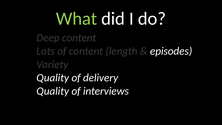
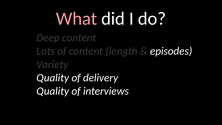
What colour: light green -> pink (77, 19)
